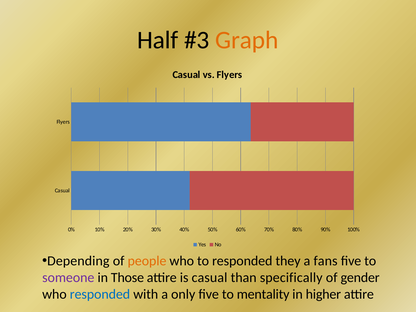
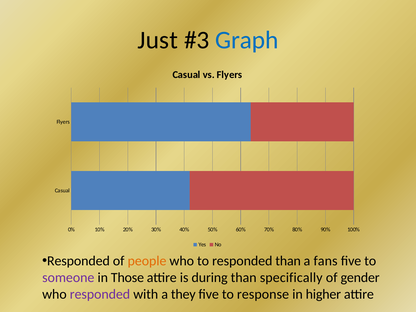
Half: Half -> Just (158, 40)
Graph colour: orange -> blue (247, 40)
Depending: Depending -> Responded (78, 261)
responded they: they -> than (288, 261)
is casual: casual -> during (210, 278)
responded colour: blue -> purple (100, 294)
only: only -> they (183, 294)
mentality: mentality -> response (263, 294)
